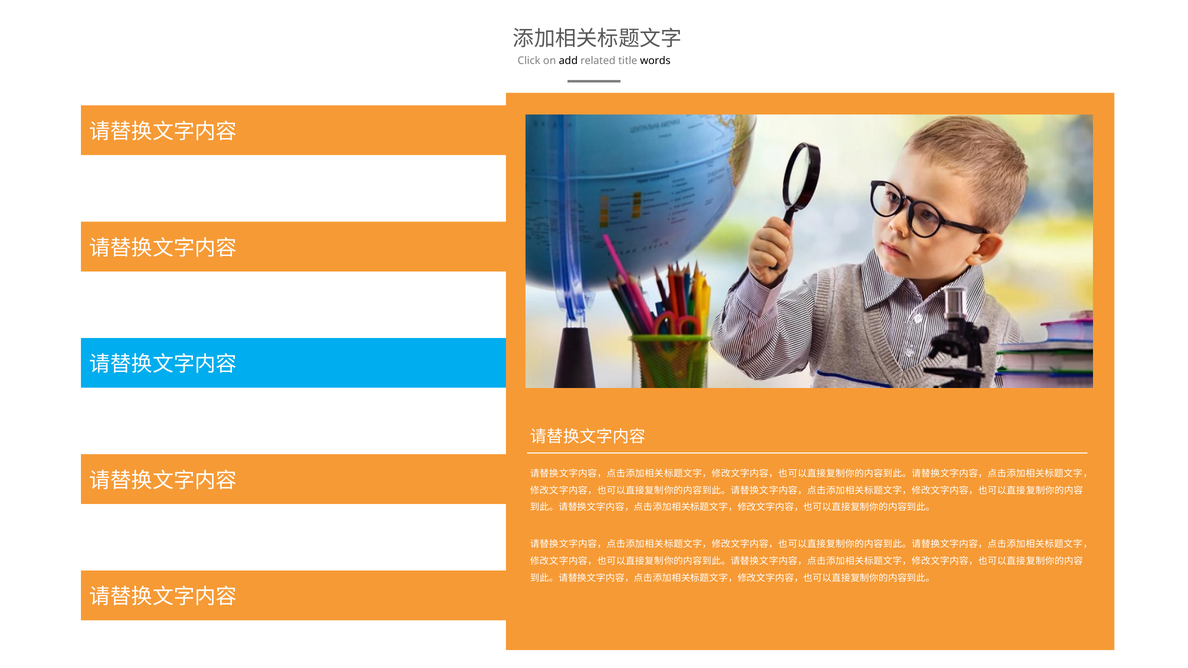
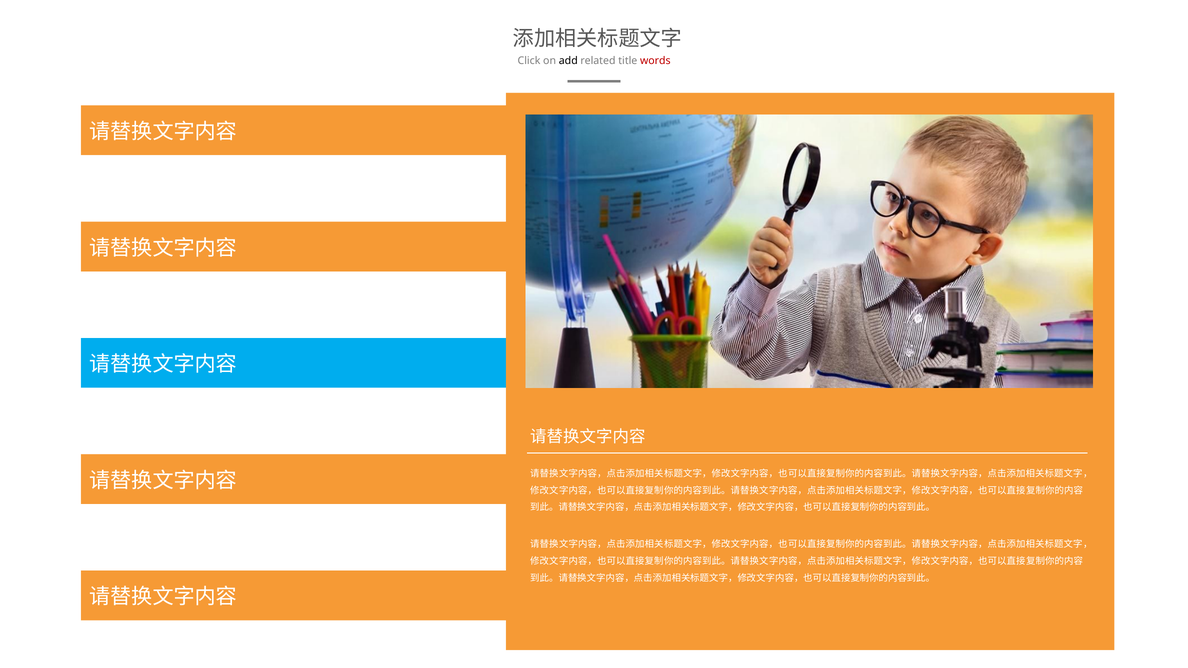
words colour: black -> red (655, 61)
